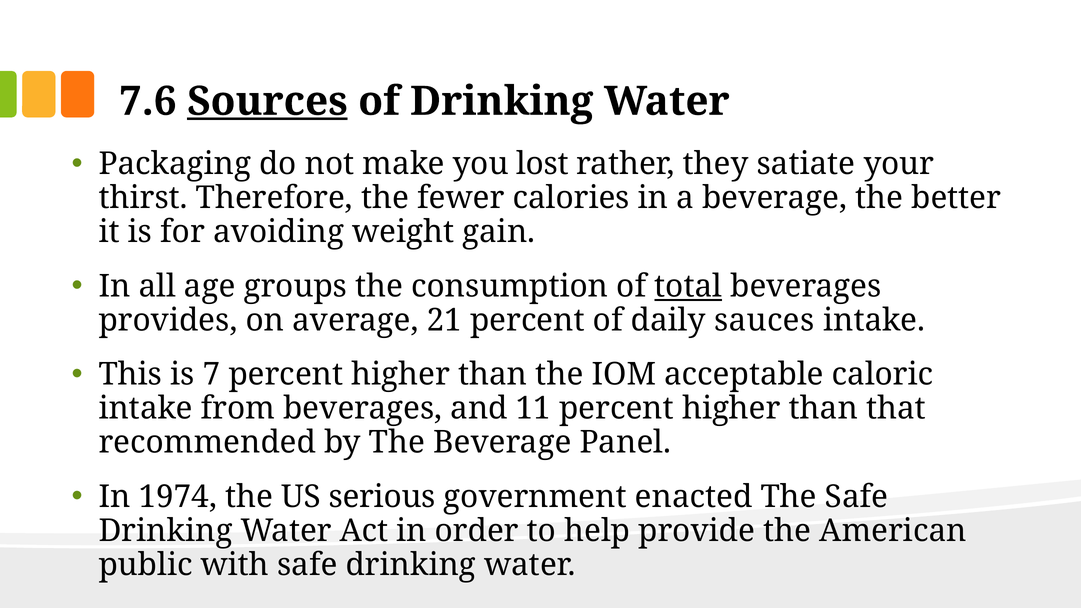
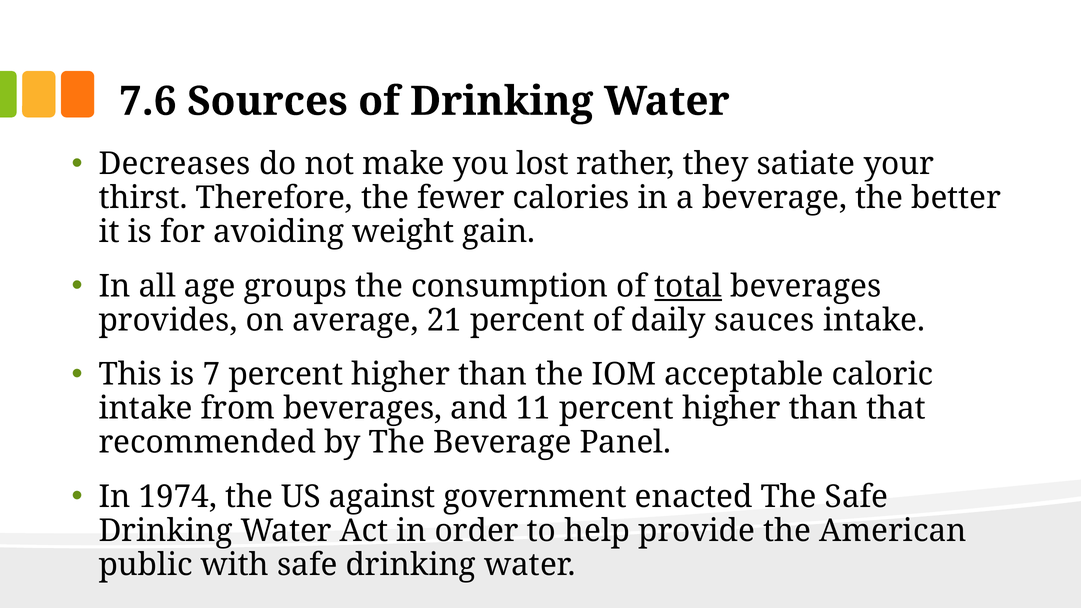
Sources underline: present -> none (267, 101)
Packaging: Packaging -> Decreases (175, 164)
serious: serious -> against (382, 497)
